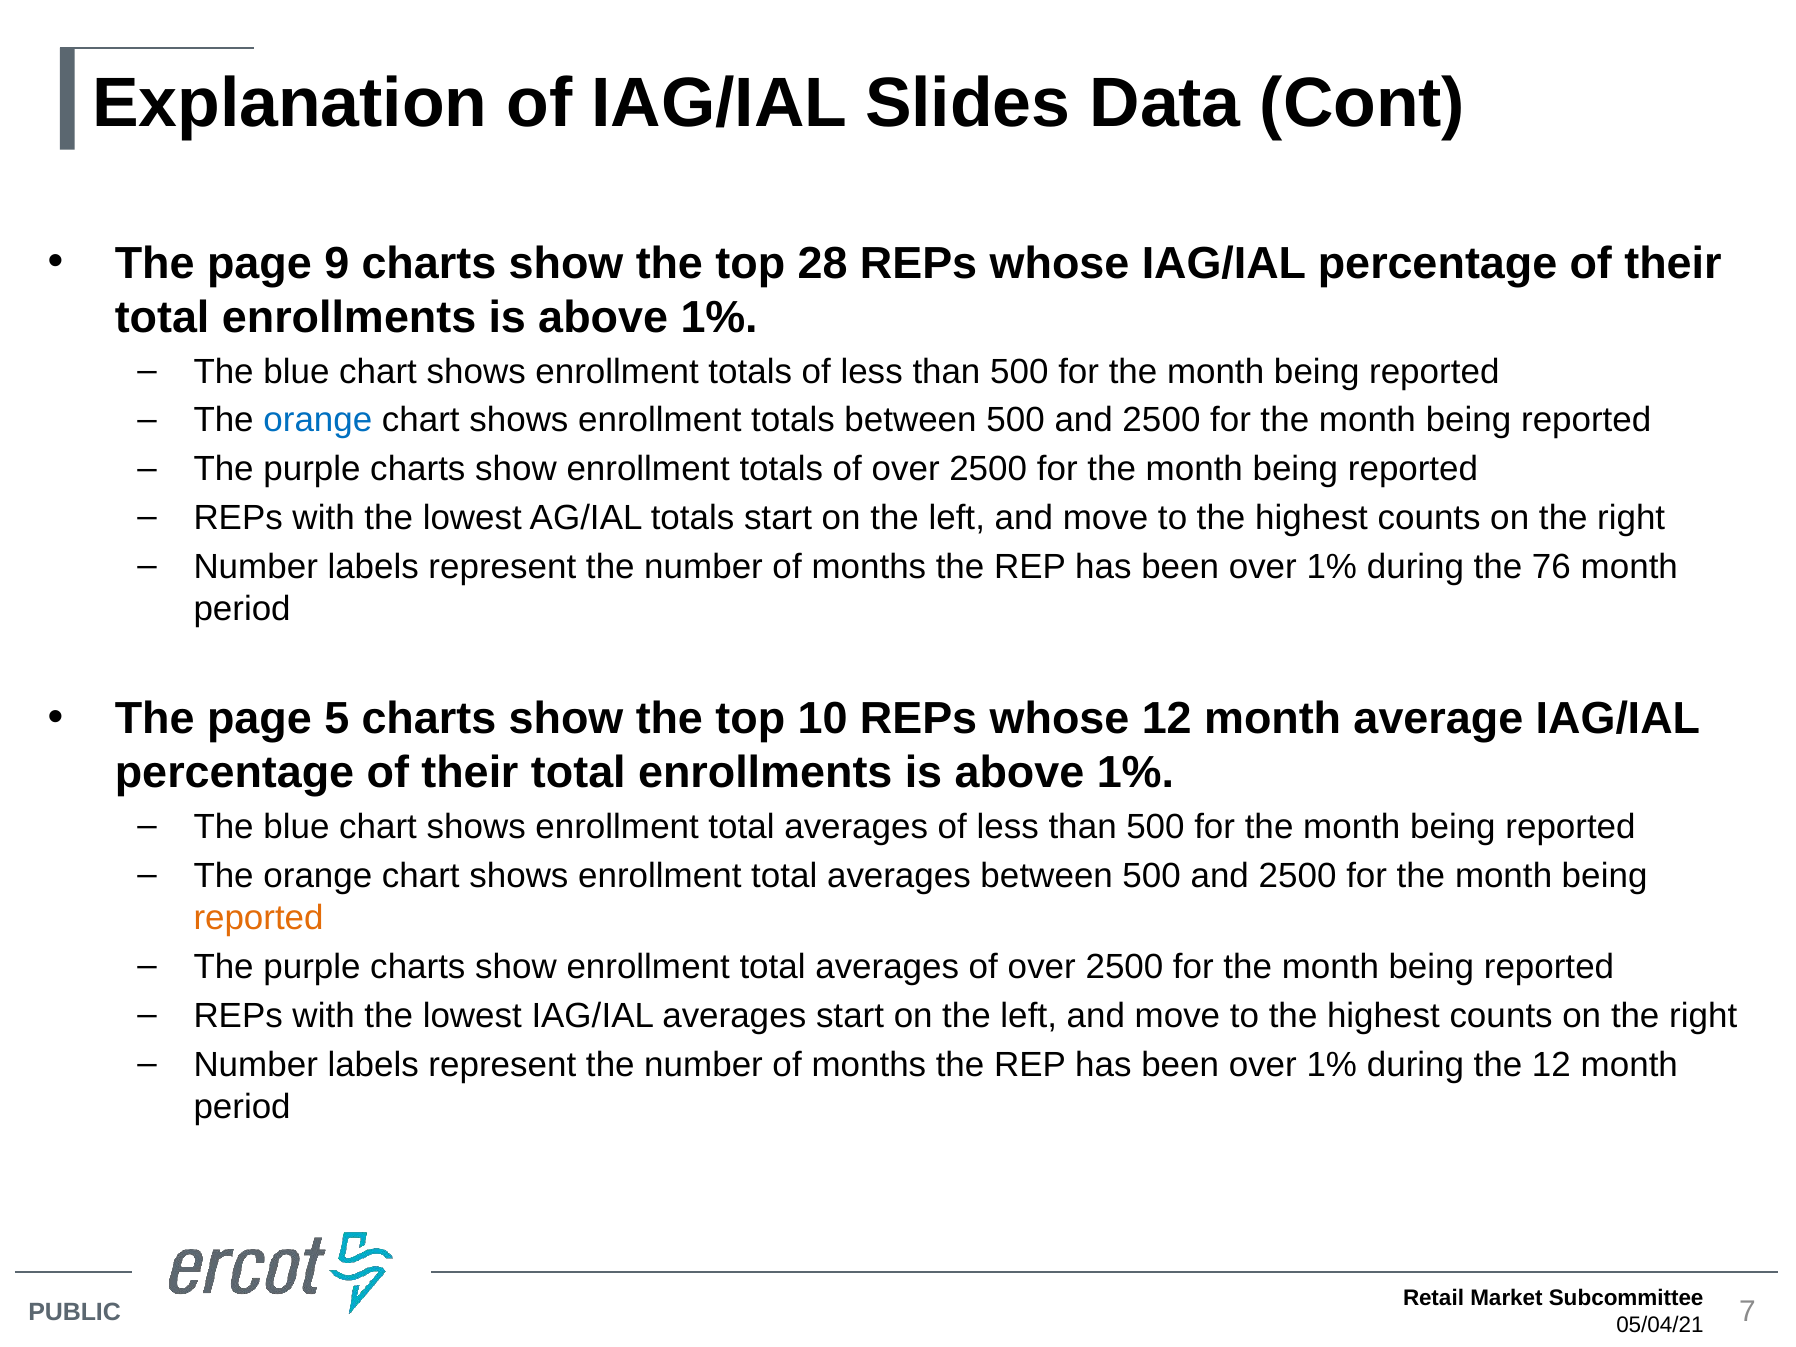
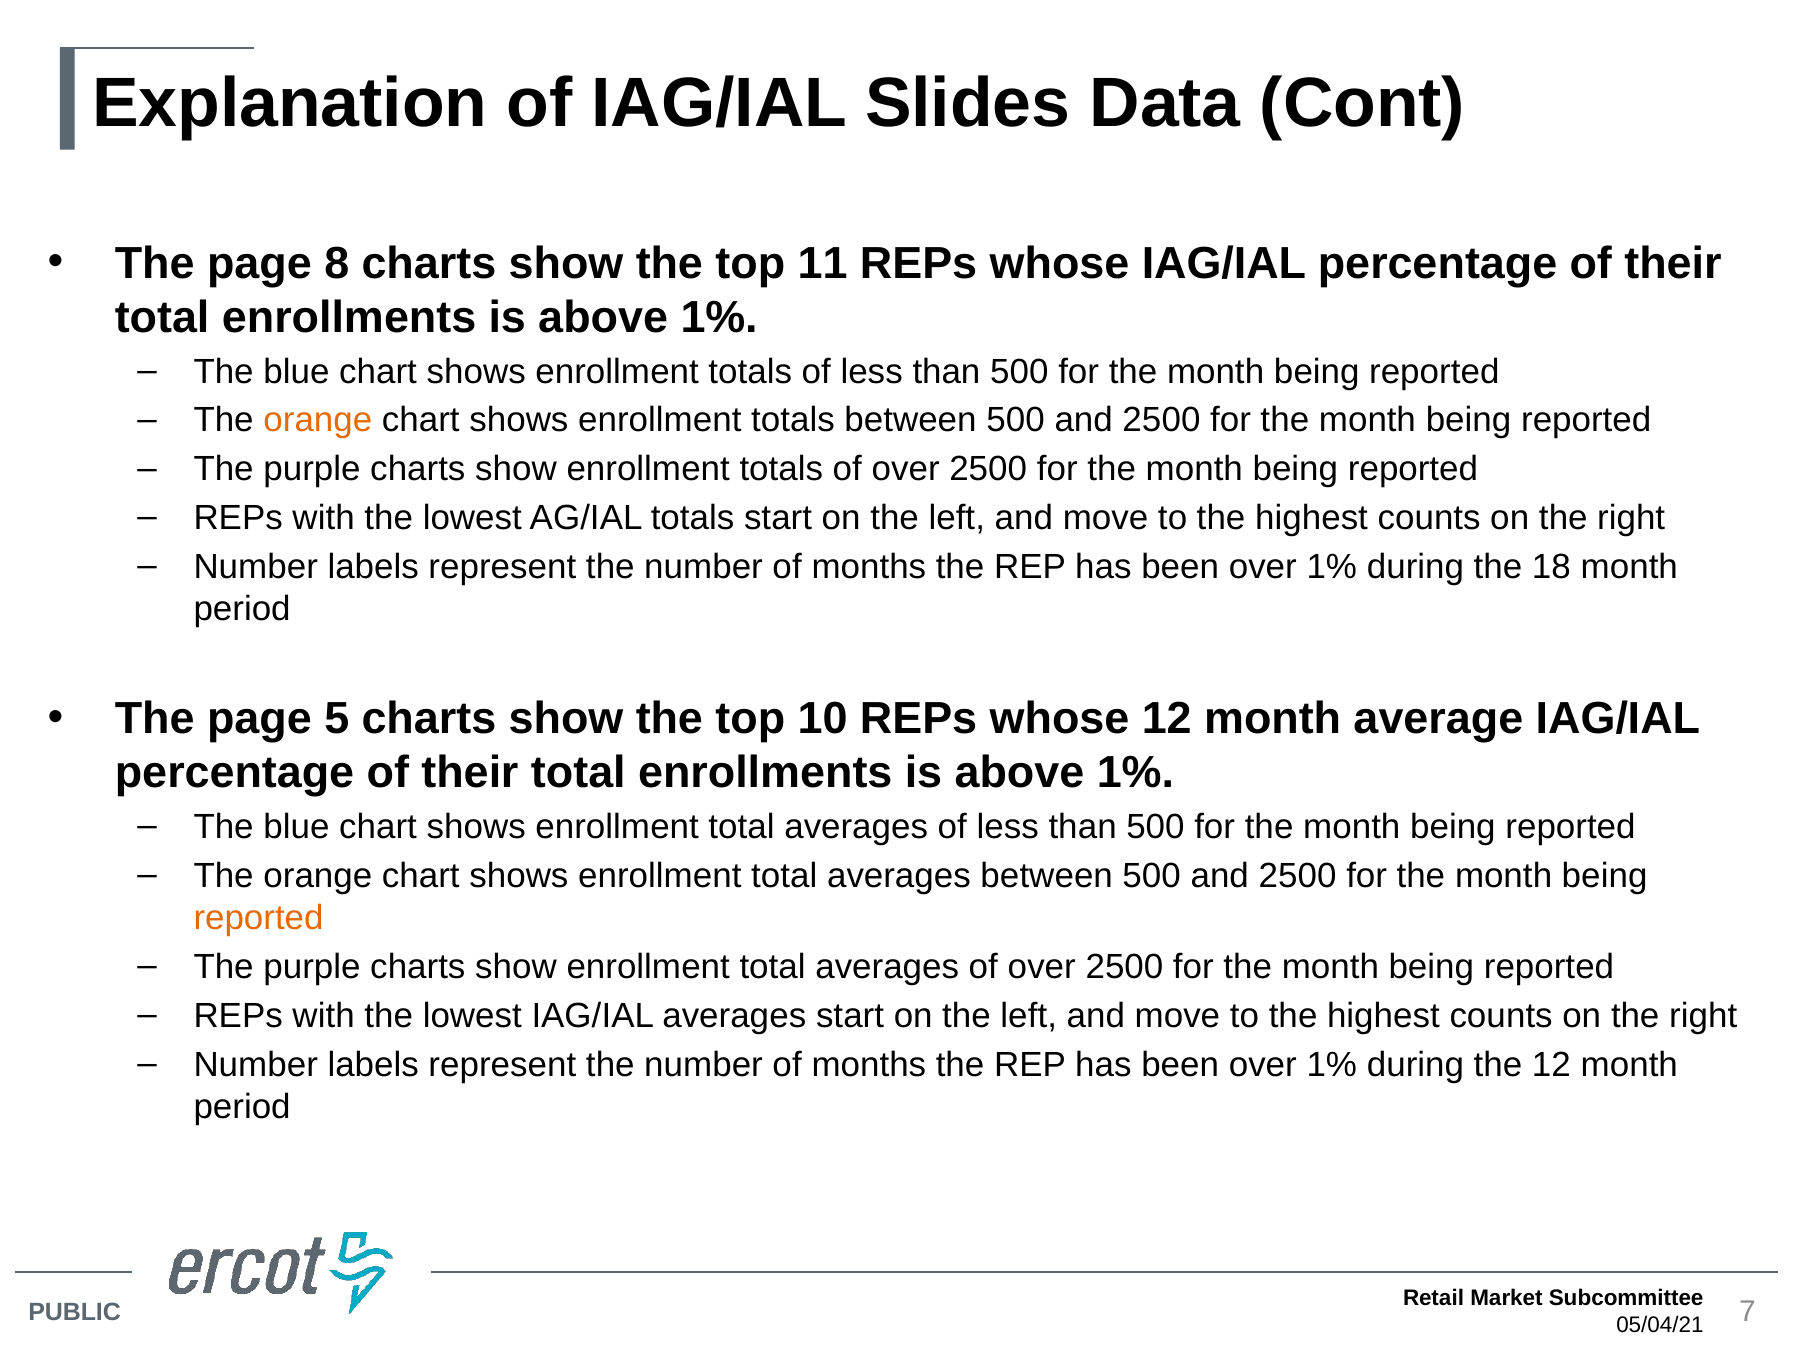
9: 9 -> 8 (337, 263)
28: 28 -> 11 (823, 263)
orange colour: blue -> orange (318, 420)
76: 76 -> 18 (1551, 567)
